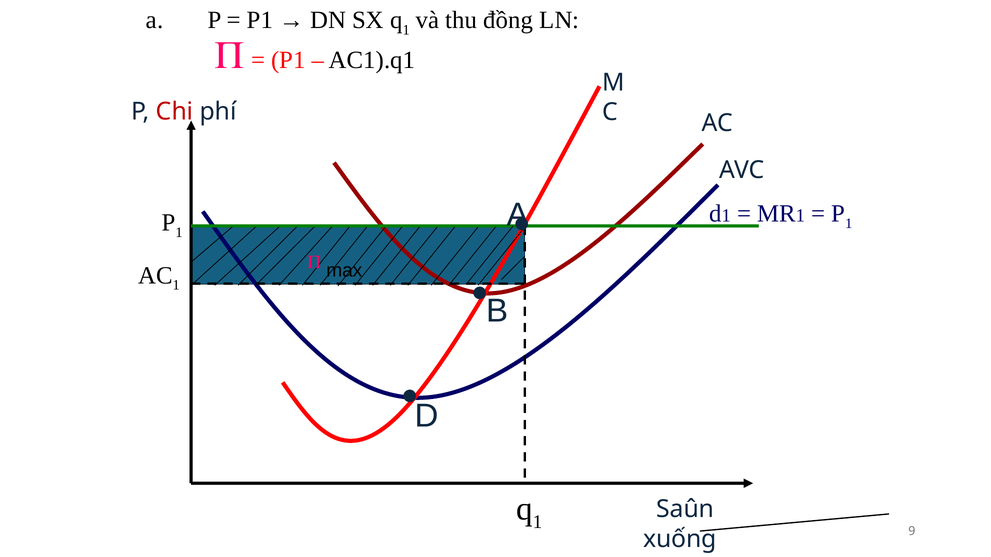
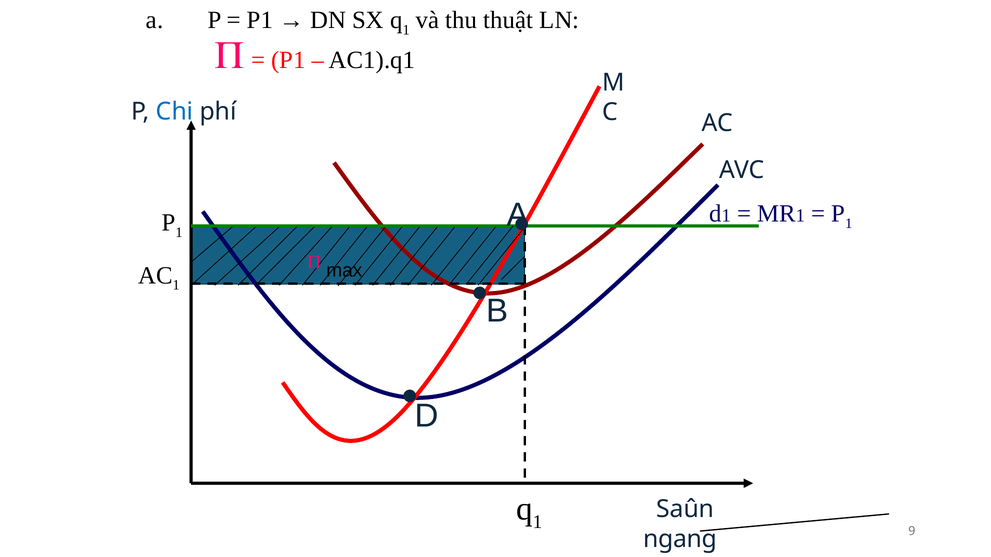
đồng: đồng -> thuật (508, 20)
Chi colour: red -> blue (175, 112)
xuống: xuống -> ngang (680, 539)
